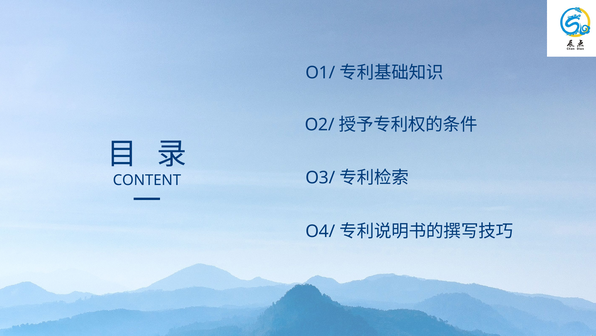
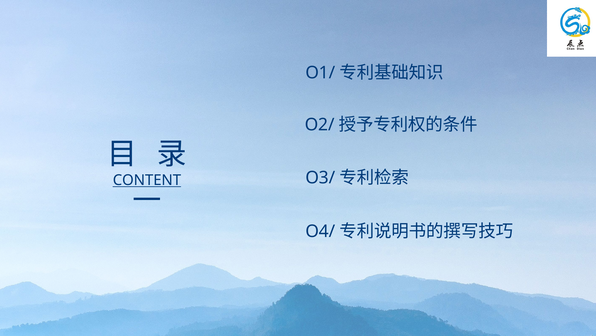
CONTENT underline: none -> present (147, 180)
